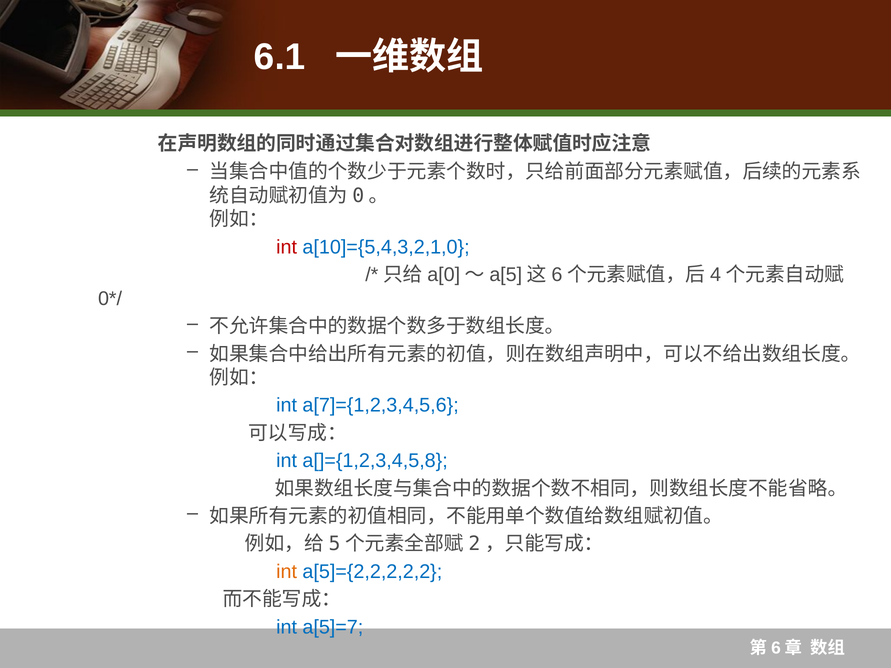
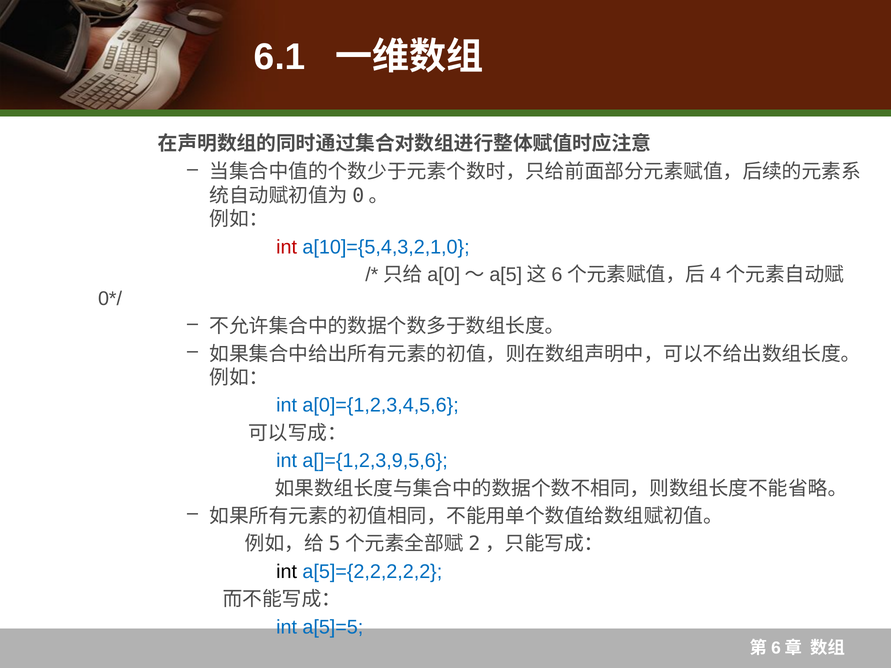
a[7]={1,2,3,4,5,6: a[7]={1,2,3,4,5,6 -> a[0]={1,2,3,4,5,6 (381, 406)
a[]={1,2,3,4,5,8: a[]={1,2,3,4,5,8 -> a[]={1,2,3,9,5,6 (375, 461)
int colour: orange -> black (287, 572)
a[5]=7: a[5]=7 -> a[5]=5 (333, 627)
